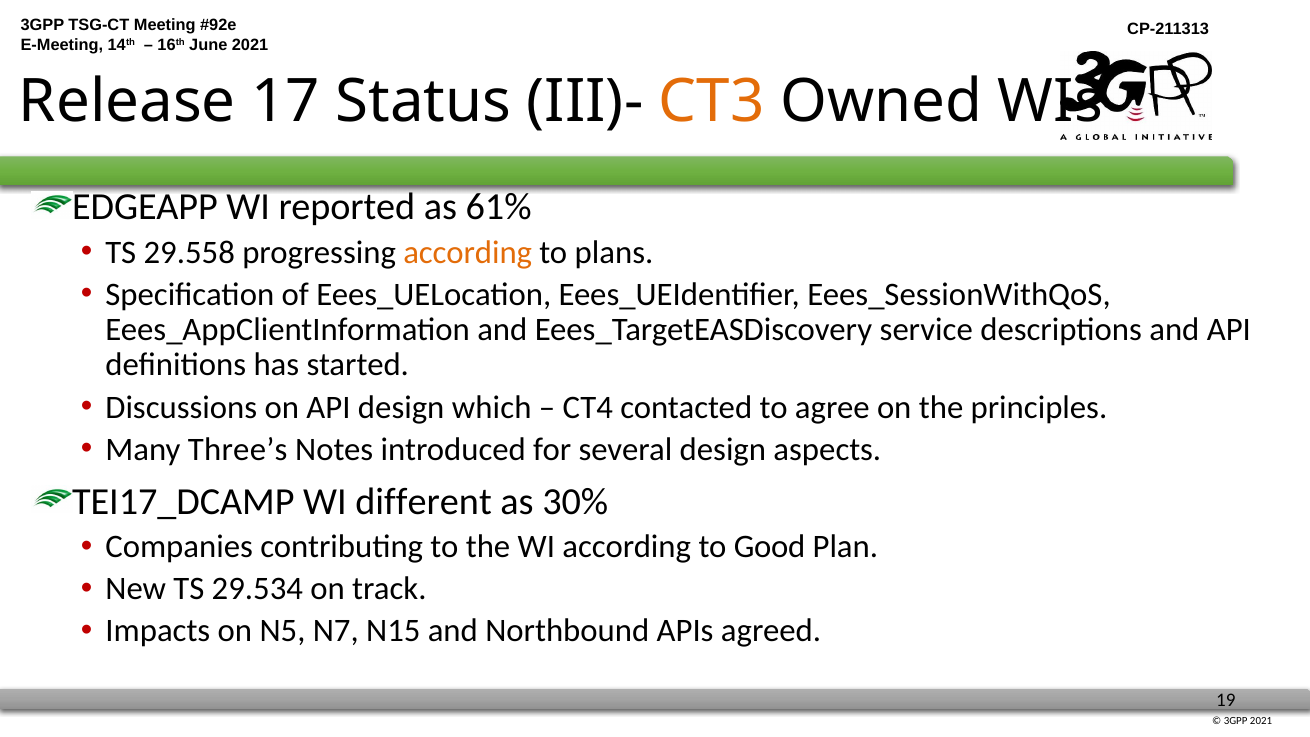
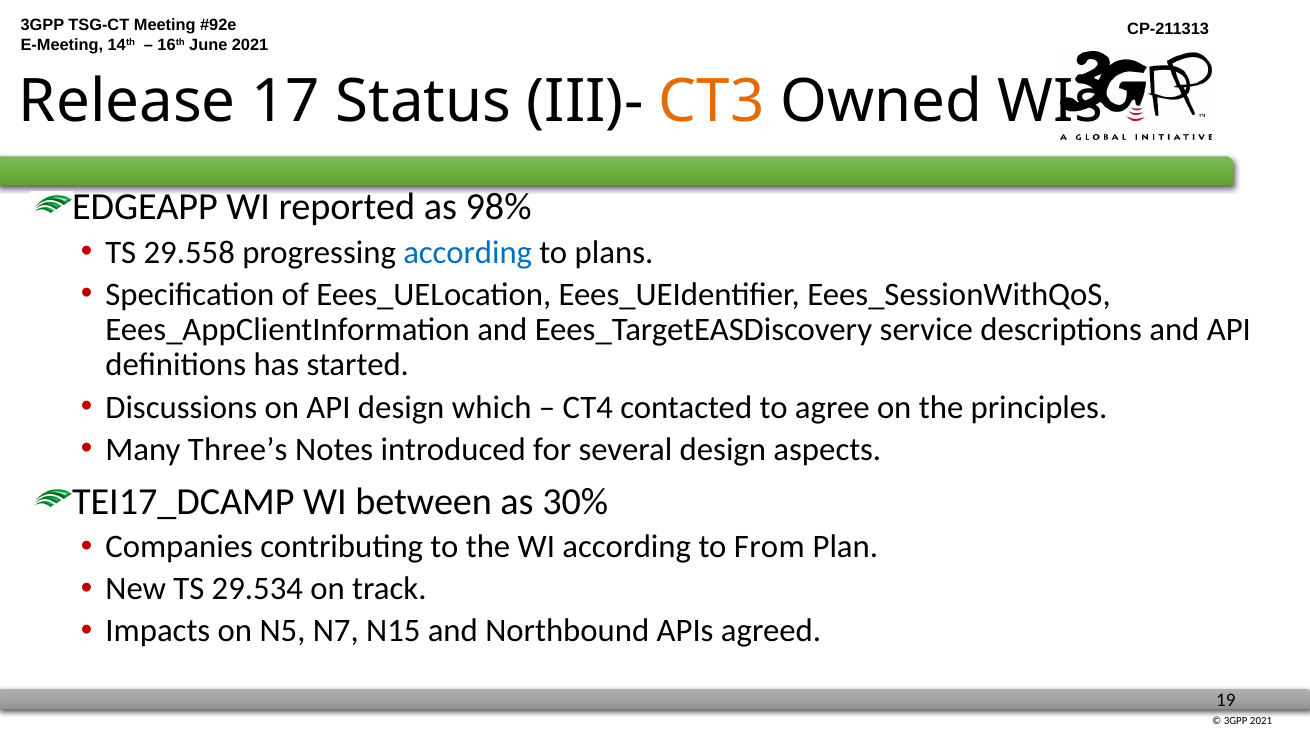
61%: 61% -> 98% (499, 207)
according colour: orange -> blue (468, 252)
different: different -> between (424, 501)
Good: Good -> From (769, 547)
